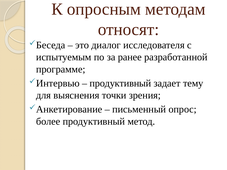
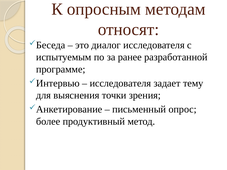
продуктивный: продуктивный -> исследователя (120, 83)
